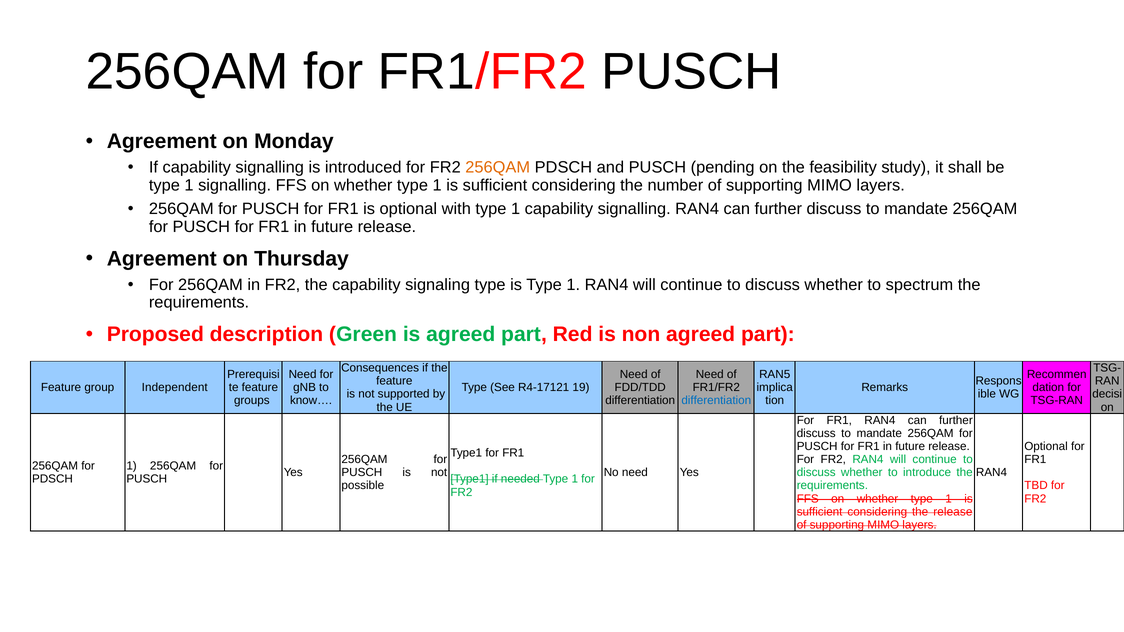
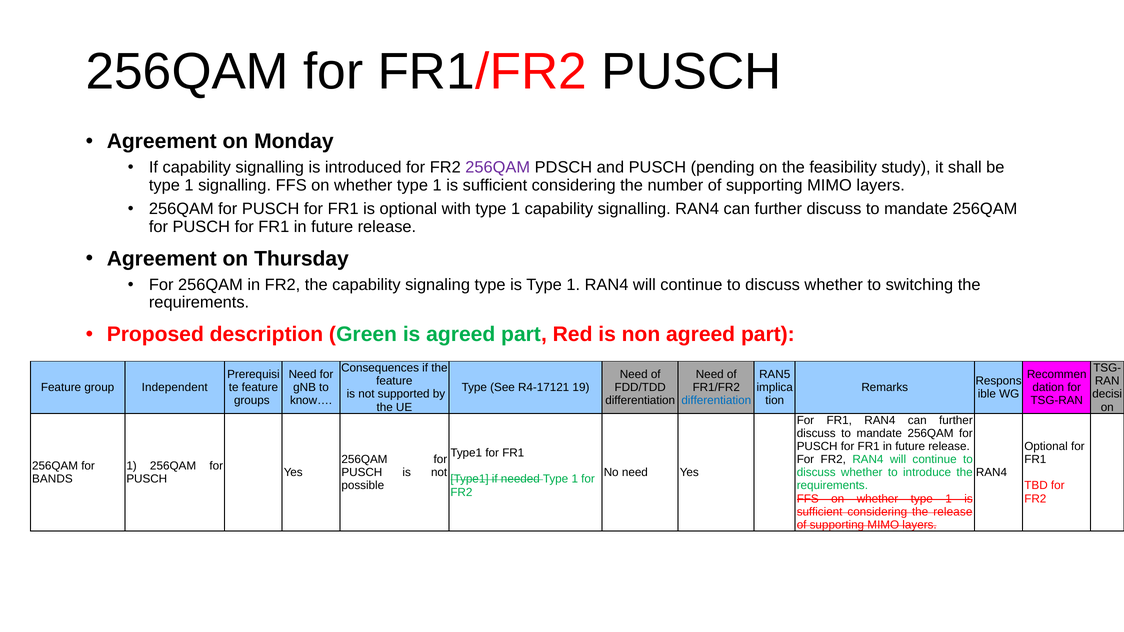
256QAM colour: orange -> purple (498, 168)
spectrum: spectrum -> switching (919, 285)
PDSCH: PDSCH -> BANDS (52, 479)
